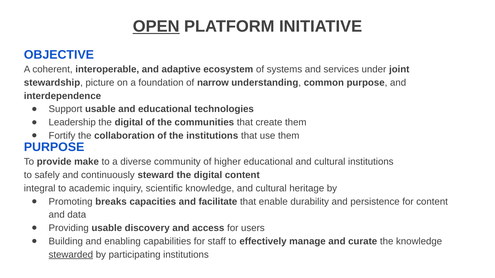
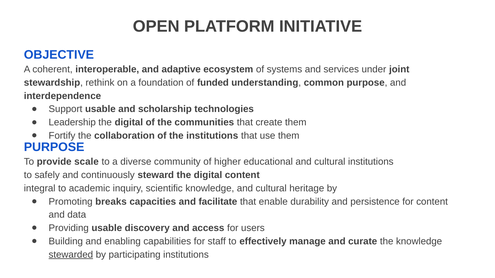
OPEN underline: present -> none (156, 26)
picture: picture -> rethink (100, 83)
narrow: narrow -> funded (213, 83)
and educational: educational -> scholarship (165, 109)
make: make -> scale (87, 162)
